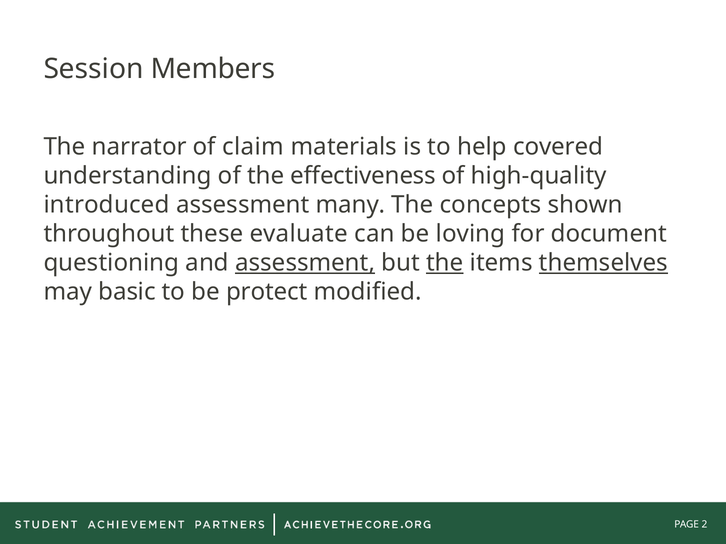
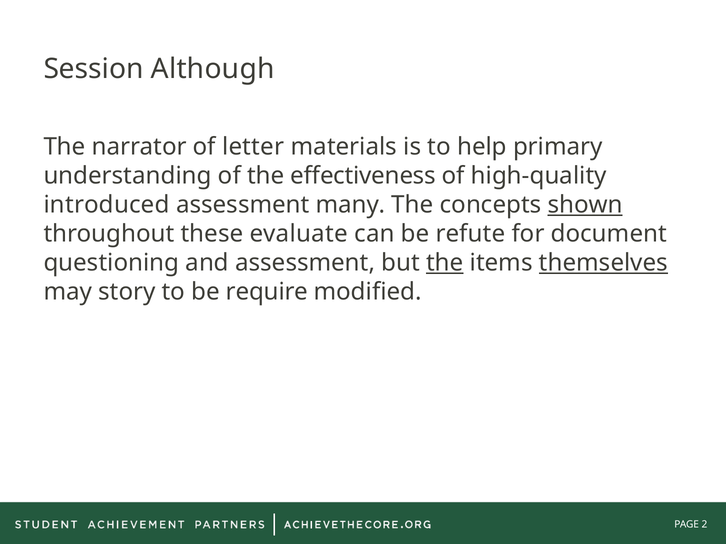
Members: Members -> Although (213, 69)
claim: claim -> letter (253, 147)
covered: covered -> primary (558, 147)
shown underline: none -> present (585, 205)
loving: loving -> refute (471, 234)
assessment underline: present -> none (305, 263)
basic: basic -> story (127, 292)
protect: protect -> require (267, 292)
